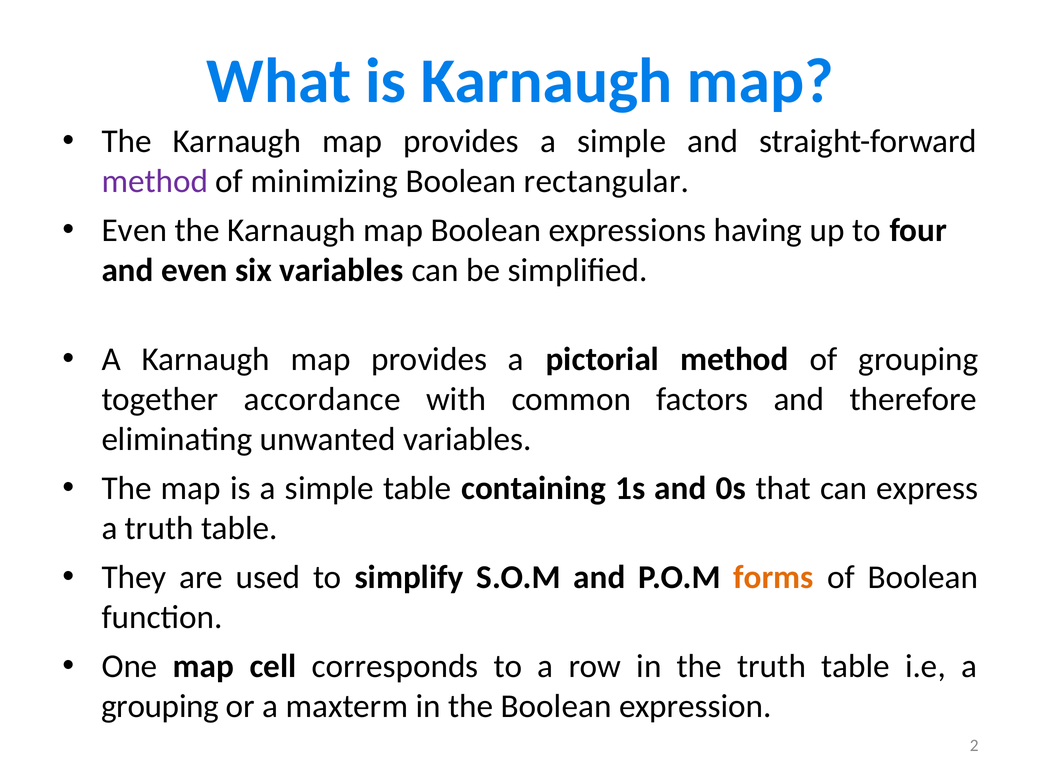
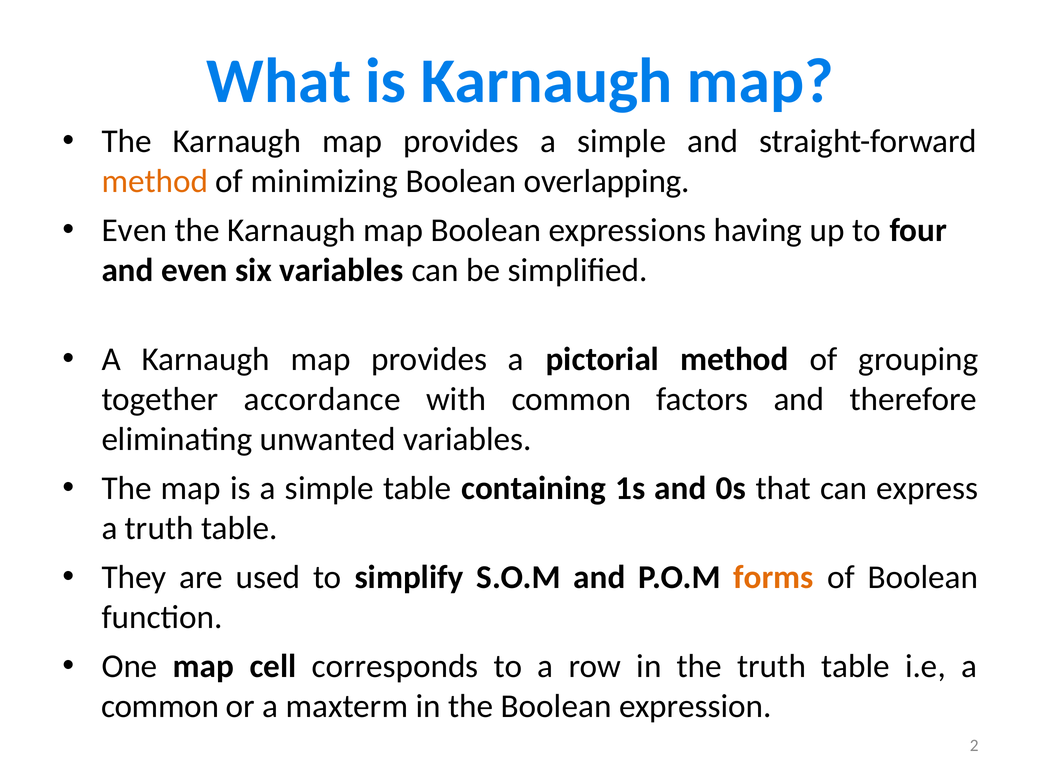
method colour: purple -> orange (155, 181)
rectangular: rectangular -> overlapping (607, 181)
grouping: grouping -> common (160, 706)
